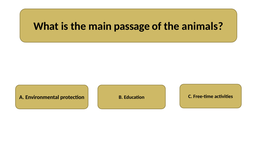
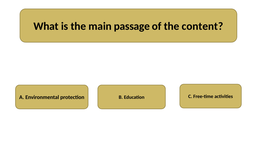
animals: animals -> content (202, 26)
